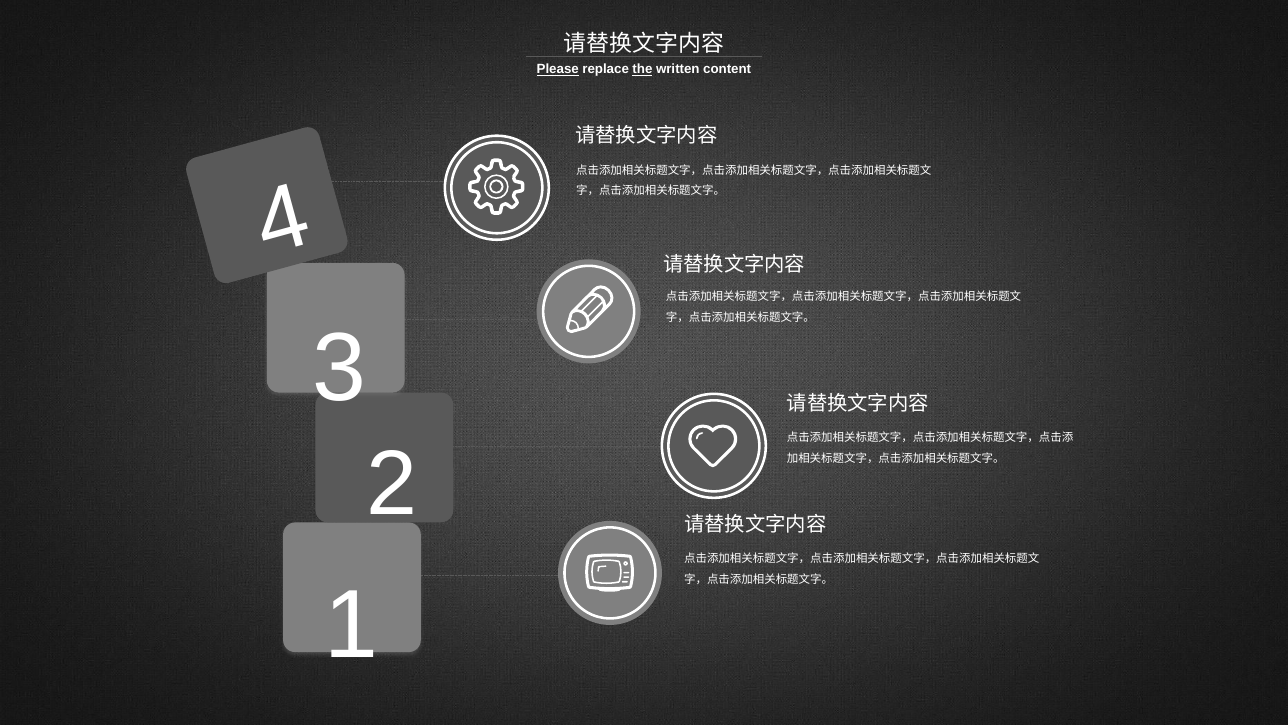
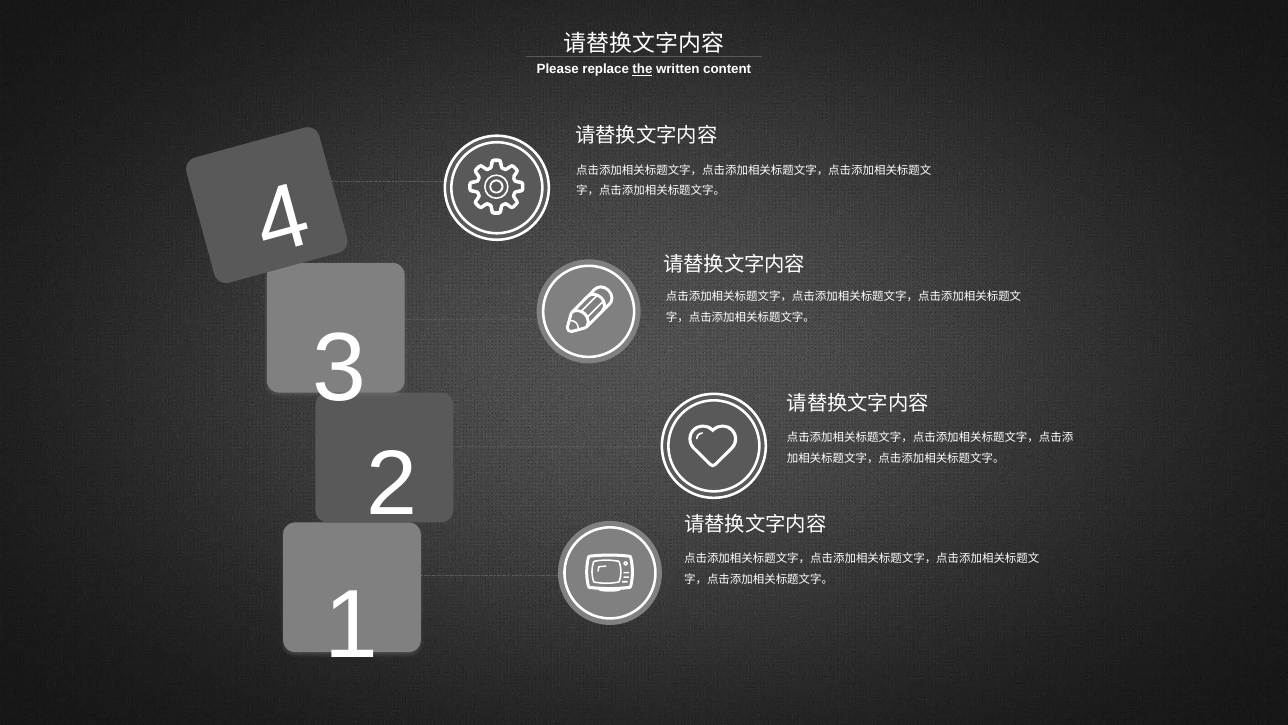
Please underline: present -> none (558, 69)
